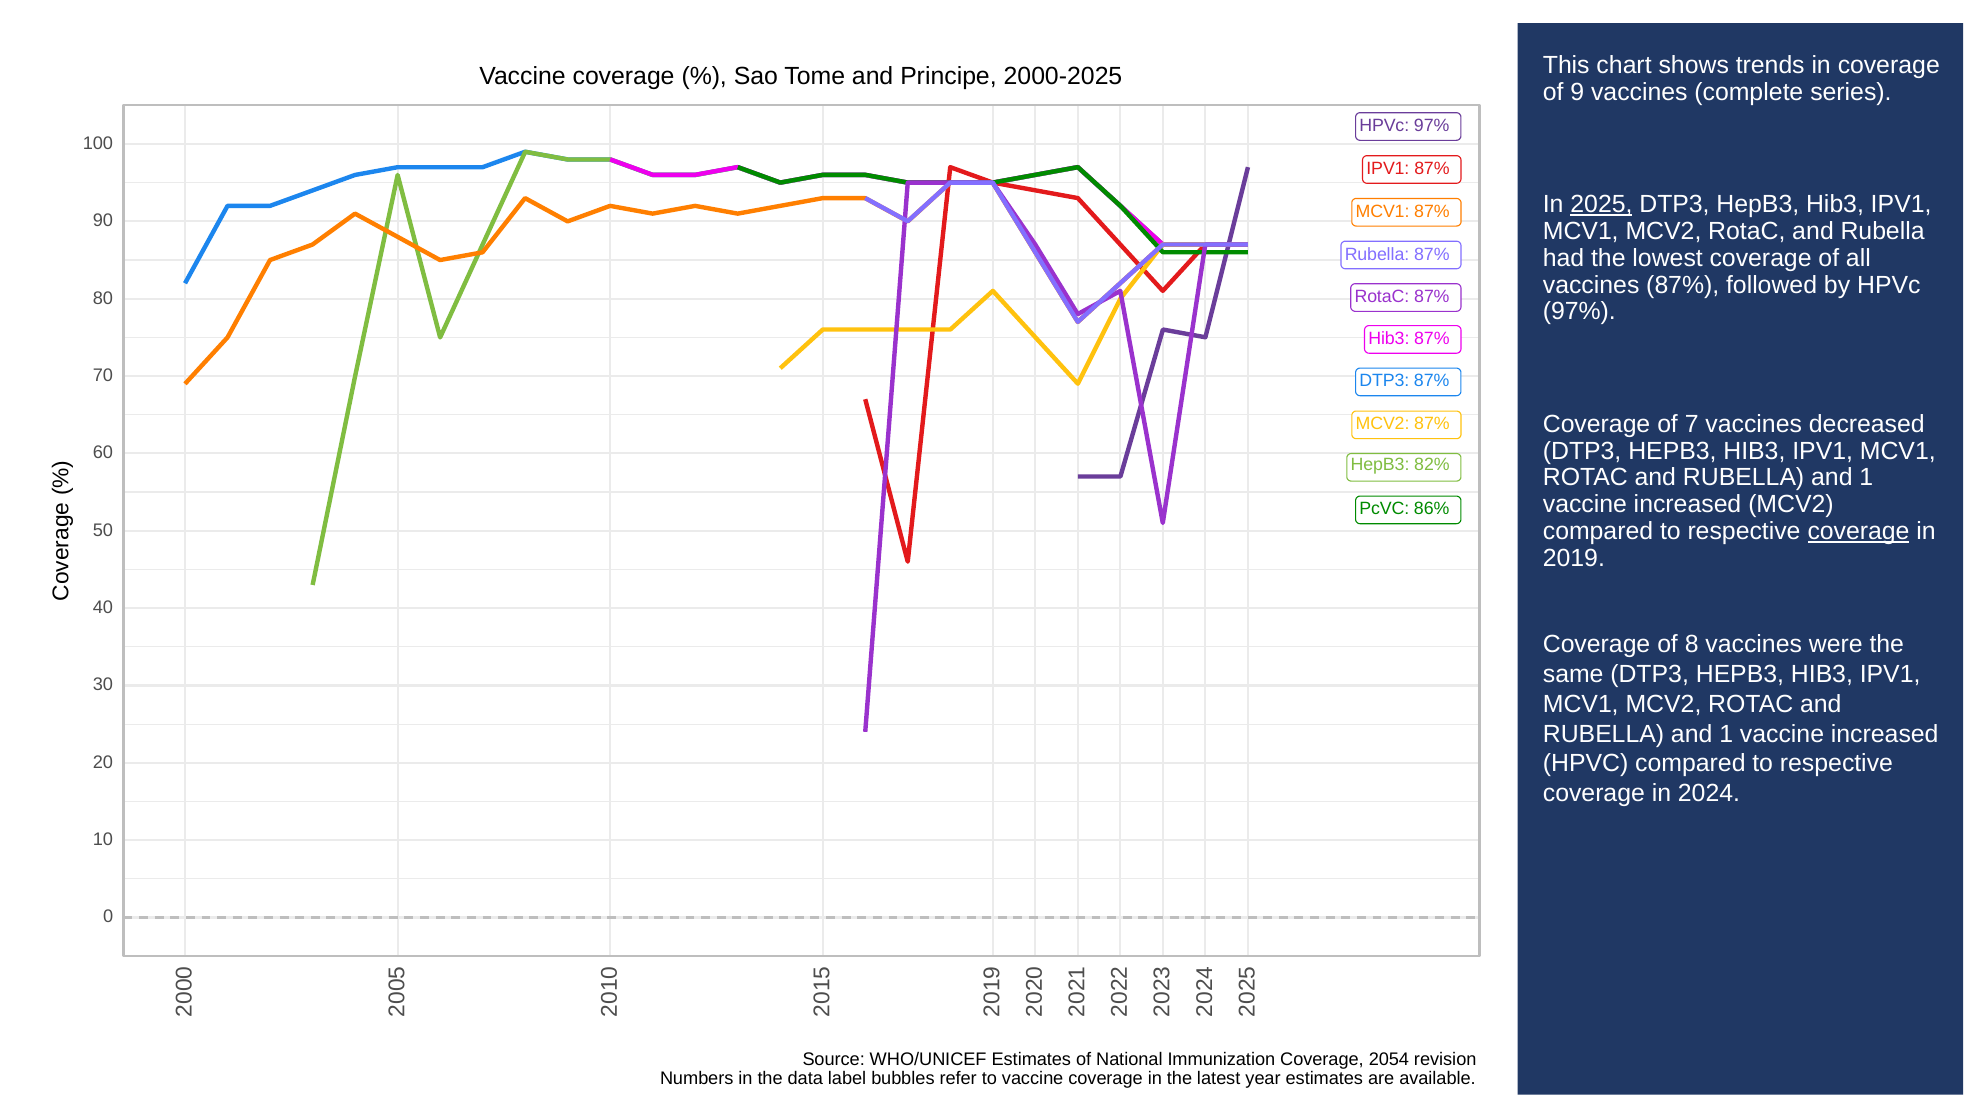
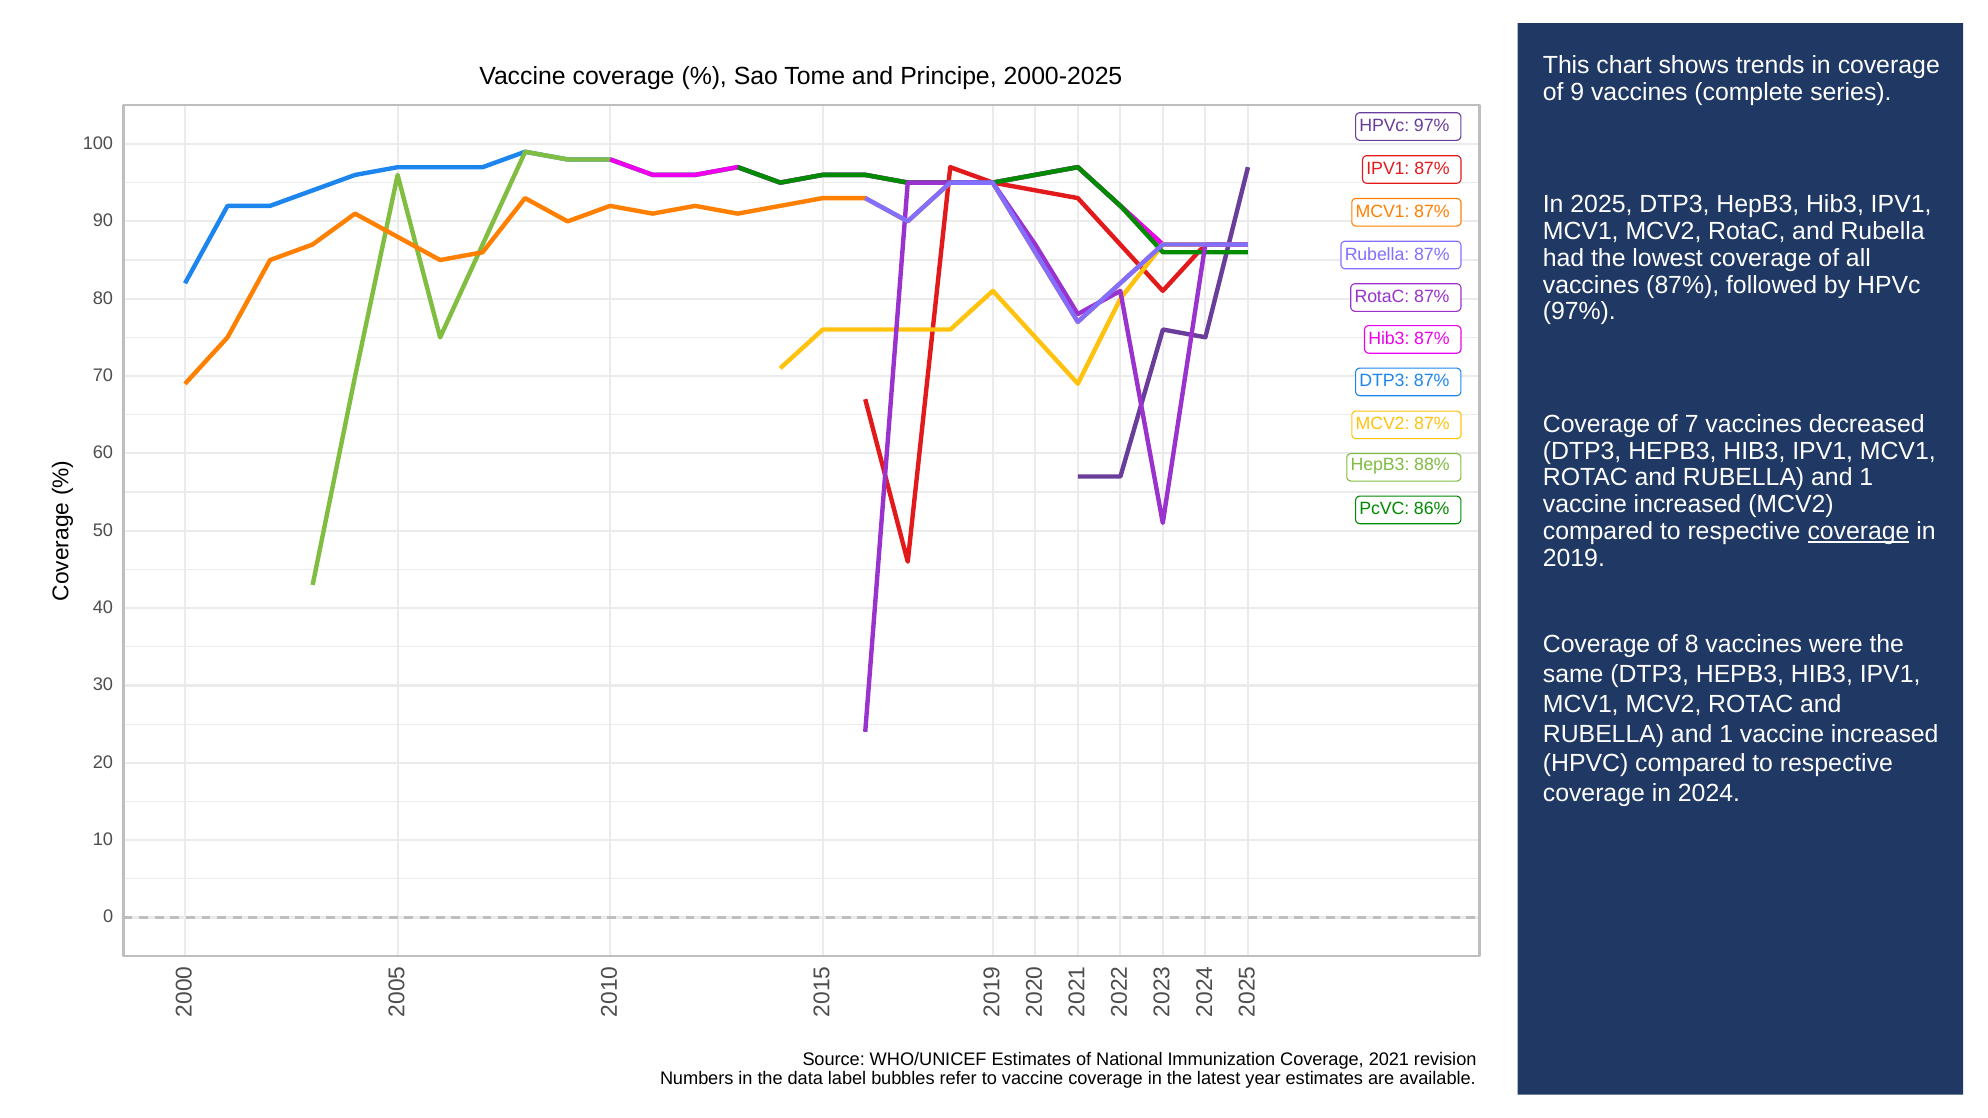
2025 underline: present -> none (1601, 205)
82%: 82% -> 88% (1432, 465)
2054: 2054 -> 2021 (1389, 1059)
